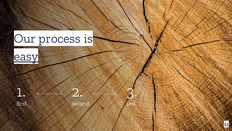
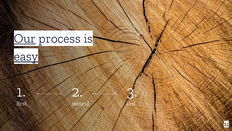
Our underline: none -> present (25, 38)
